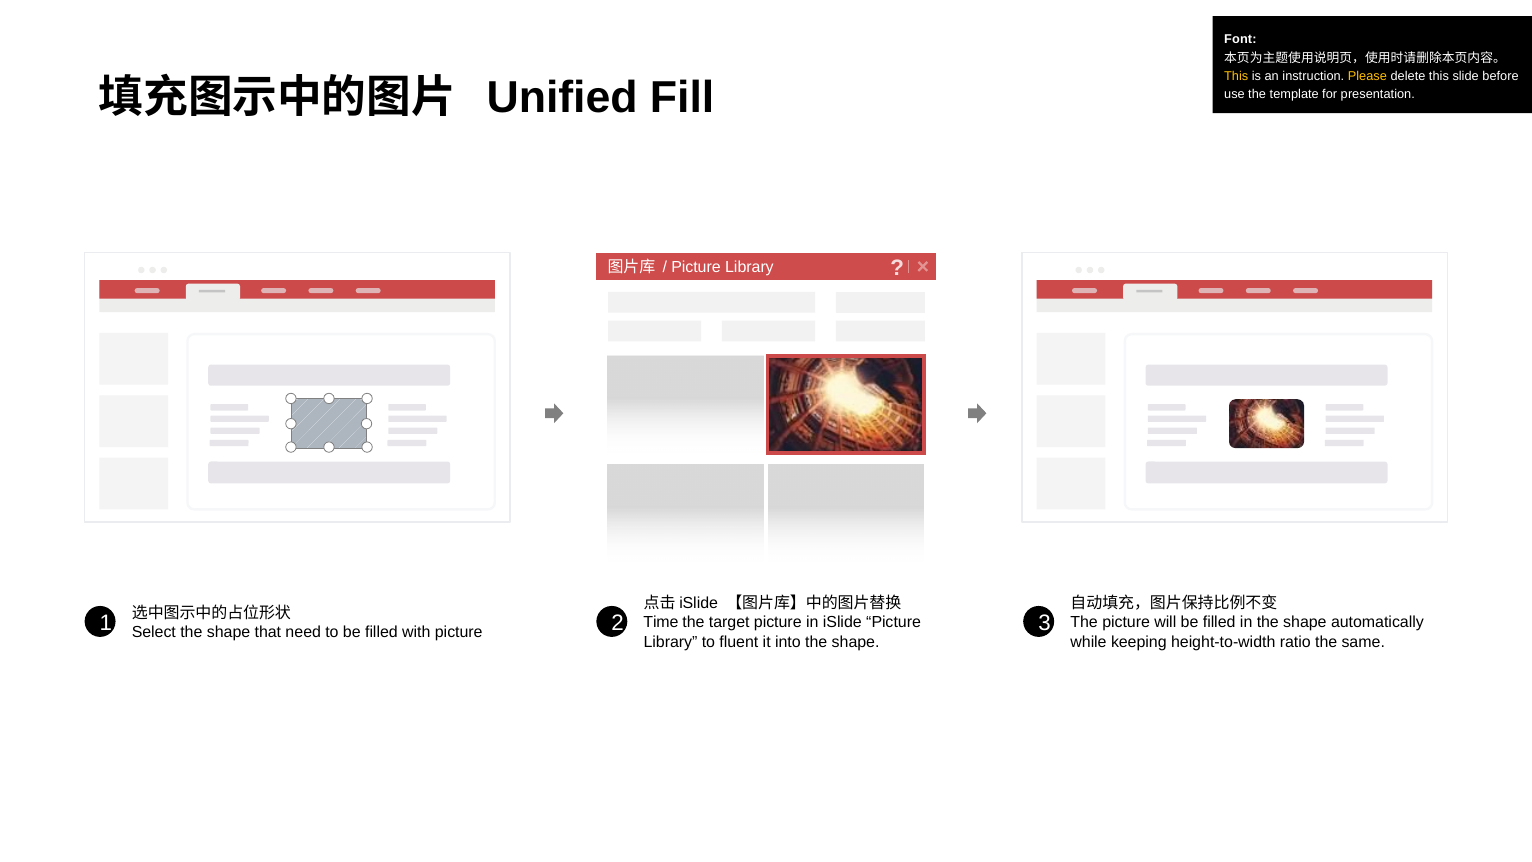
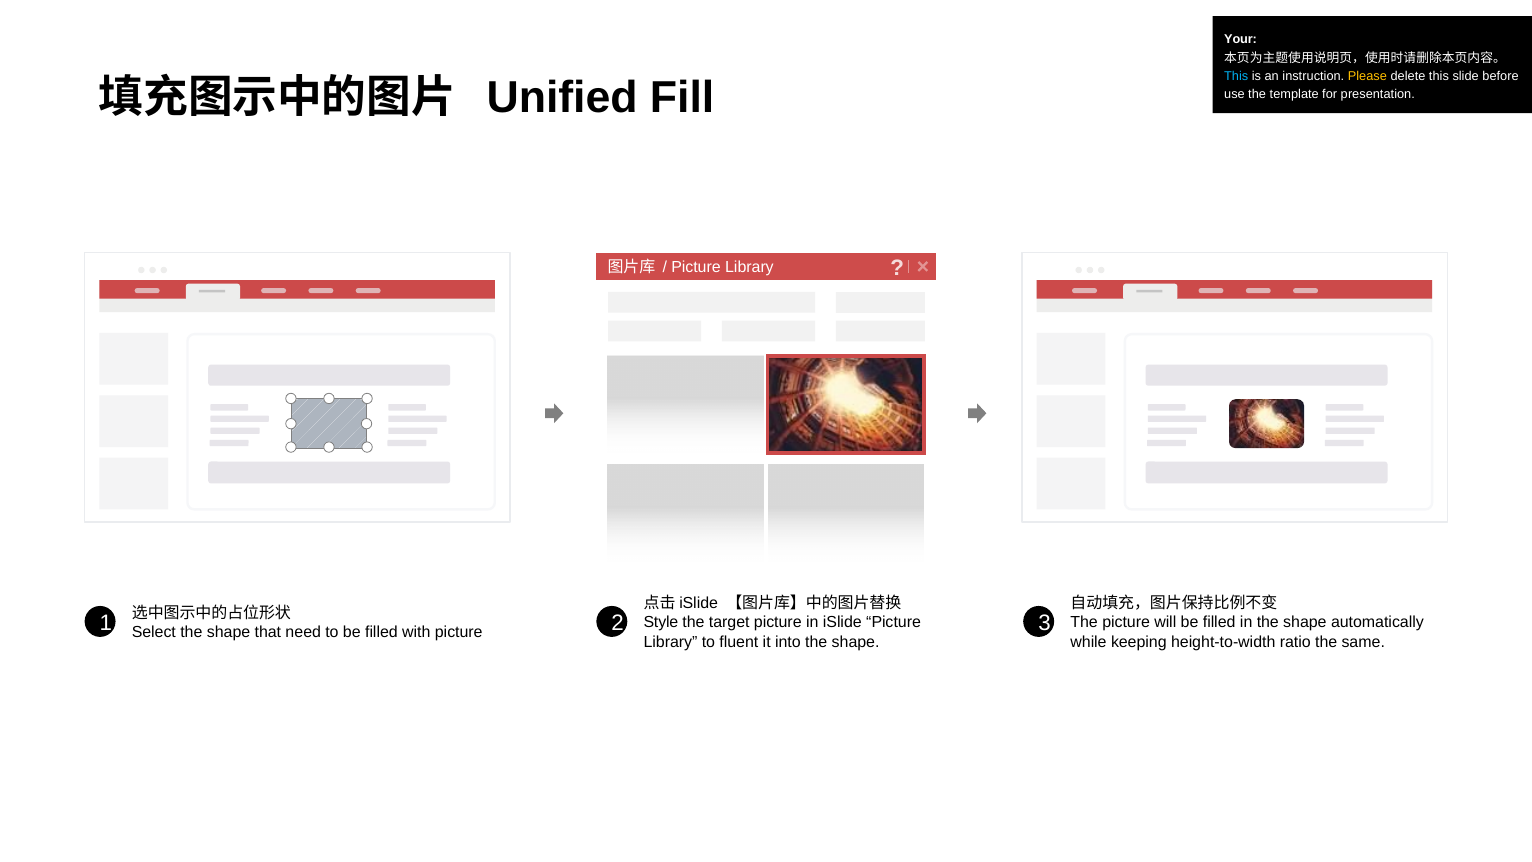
Font: Font -> Your (1241, 40)
This colour: yellow -> light blue (1236, 76)
Time: Time -> Style (661, 622)
